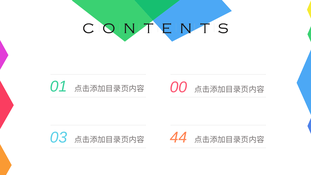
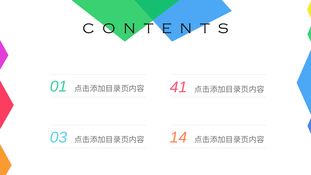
00: 00 -> 41 (178, 87)
44: 44 -> 14 (178, 138)
